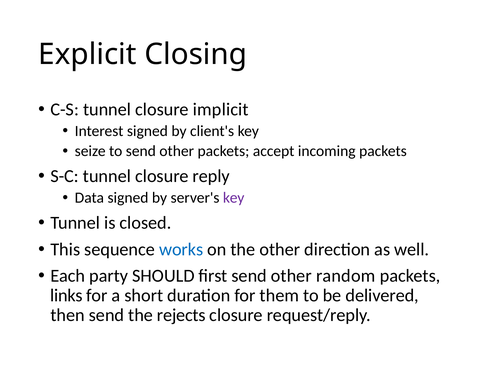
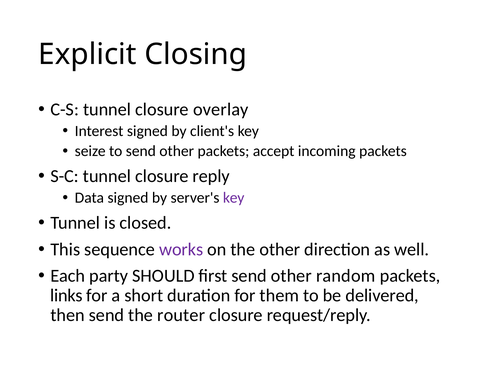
implicit: implicit -> overlay (221, 109)
works colour: blue -> purple (181, 249)
rejects: rejects -> router (181, 315)
